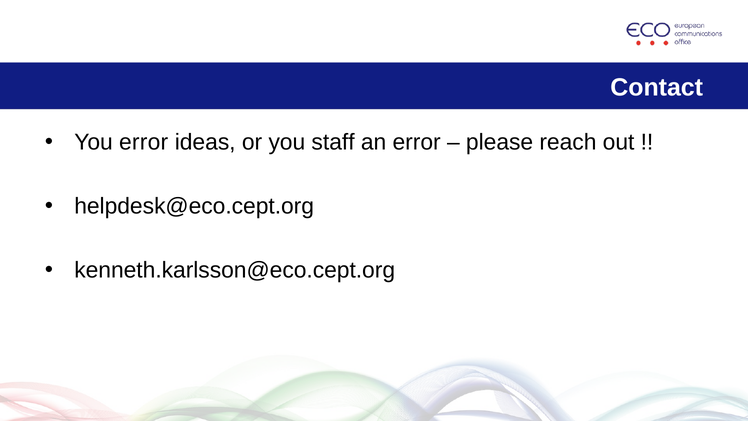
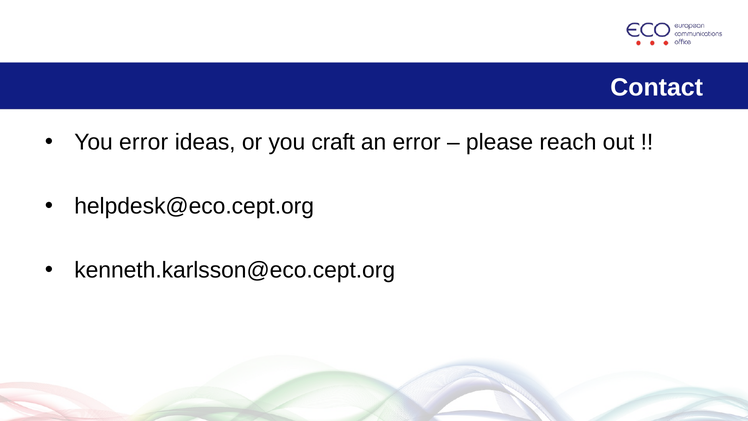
staff: staff -> craft (333, 142)
